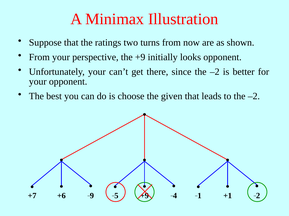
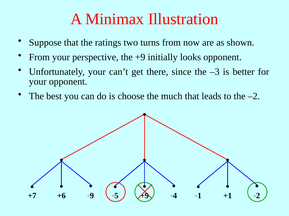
since the –2: –2 -> –3 (215, 72)
given: given -> much (172, 96)
